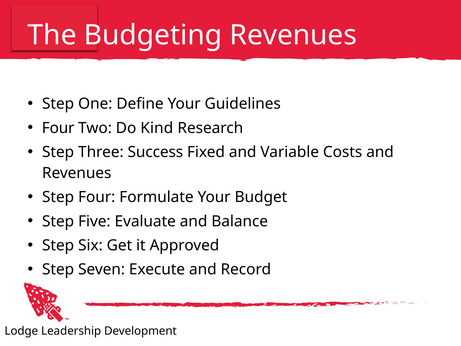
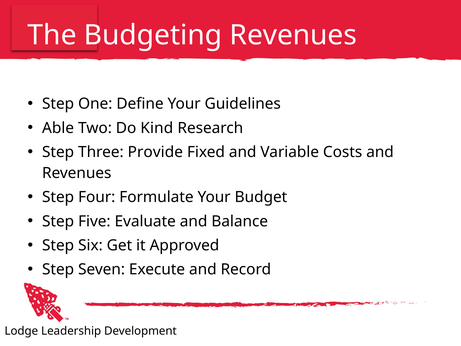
Four: Four -> Able (58, 128)
Success: Success -> Provide (155, 152)
